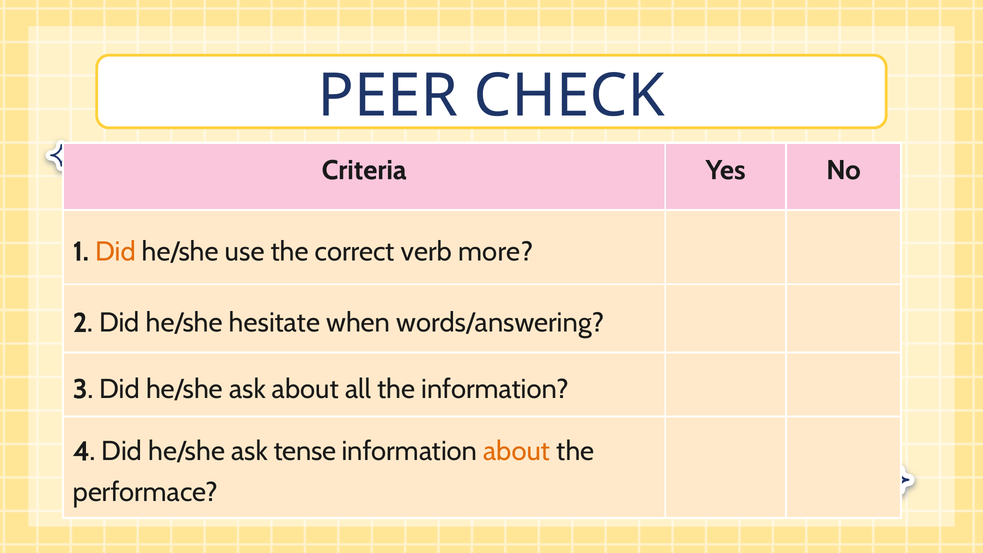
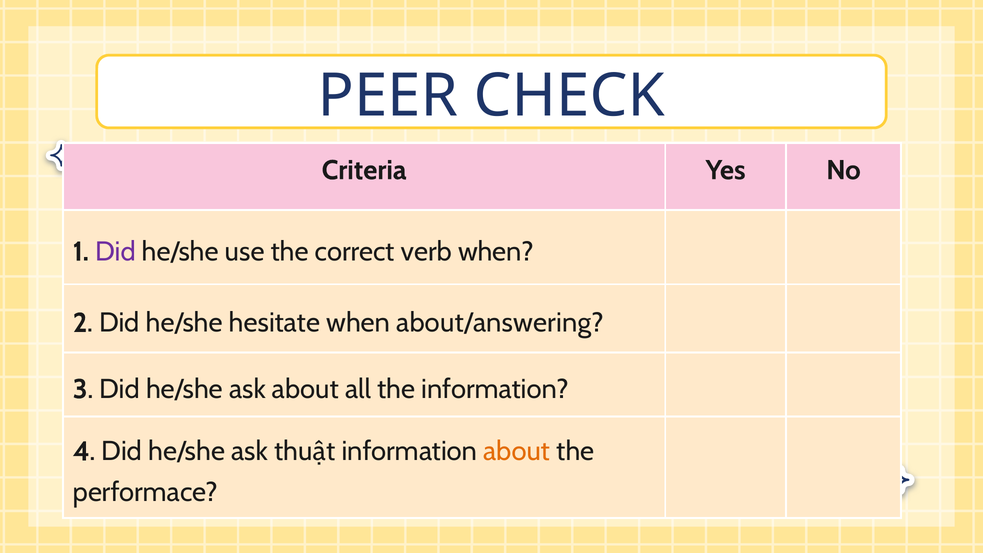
Did colour: orange -> purple (115, 252)
verb more: more -> when (496, 252)
words/answering: words/answering -> about/answering (500, 323)
tense: tense -> thuật (305, 451)
